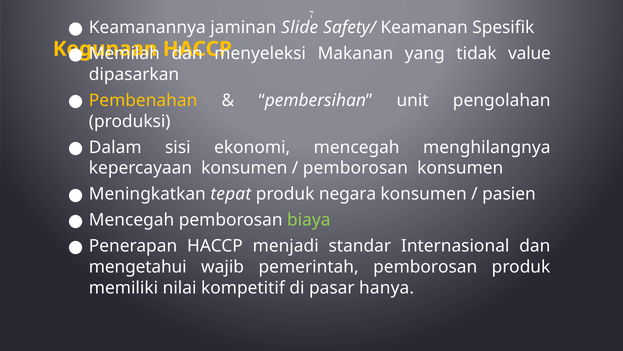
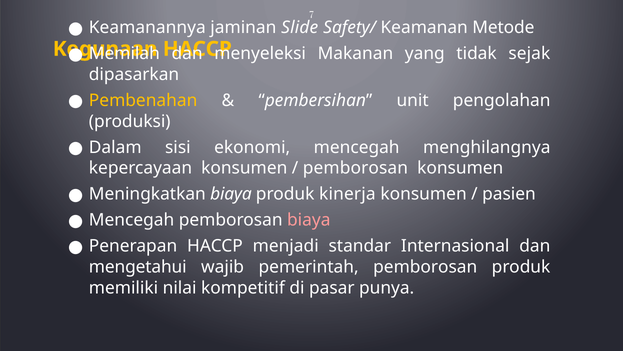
Spesifik: Spesifik -> Metode (503, 28)
value: value -> sejak (529, 54)
Meningkatkan tepat: tepat -> biaya (231, 194)
negara: negara -> kinerja (347, 194)
biaya colour: light green -> pink (309, 220)
hanya: hanya -> punya (387, 287)
